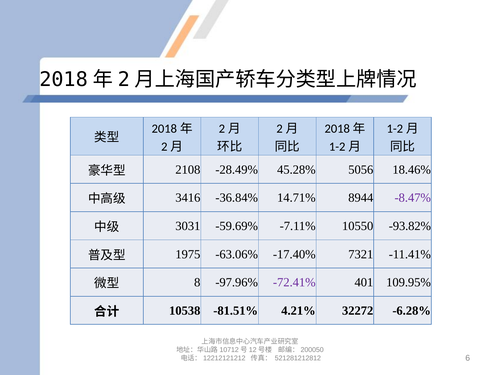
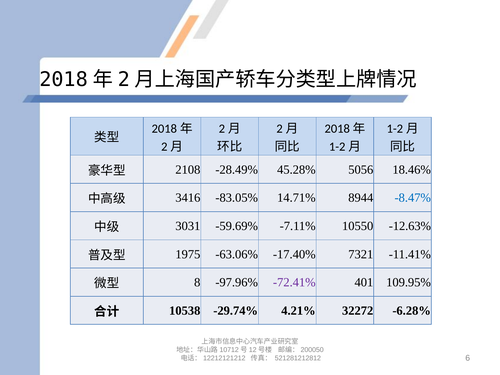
-36.84%: -36.84% -> -83.05% (237, 198)
-8.47% colour: purple -> blue (413, 198)
-93.82%: -93.82% -> -12.63% (410, 226)
-81.51%: -81.51% -> -29.74% (236, 311)
